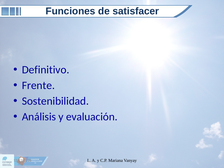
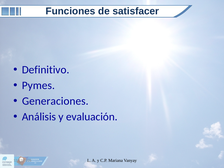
Frente: Frente -> Pymes (38, 85)
Sostenibilidad: Sostenibilidad -> Generaciones (55, 101)
